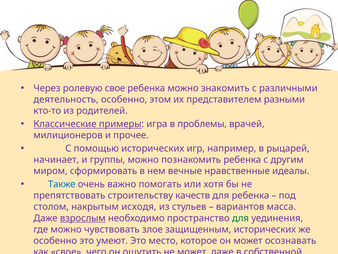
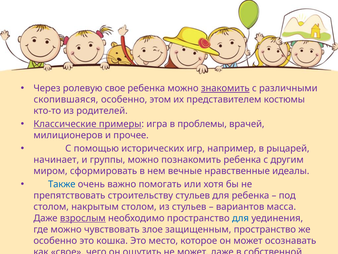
знакомить underline: none -> present (225, 88)
деятельность: деятельность -> скопившаяся (66, 99)
разными: разными -> костюмы (284, 99)
строительству качеств: качеств -> стульев (193, 195)
накрытым исходя: исходя -> столом (139, 206)
для colour: green -> blue (240, 218)
защищенным исторических: исторических -> пространство (265, 229)
умеют: умеют -> кошка (112, 240)
